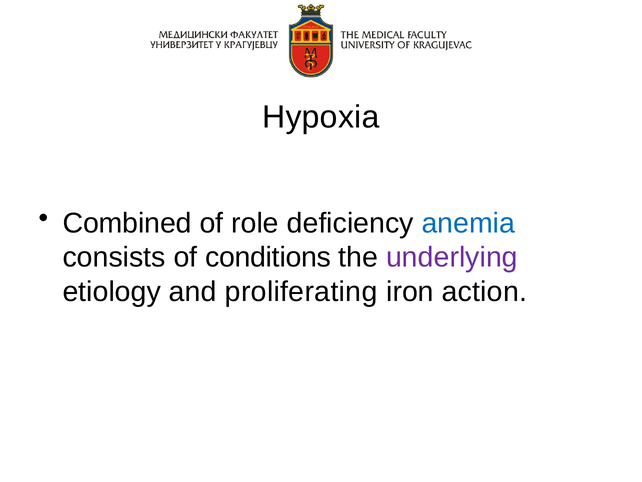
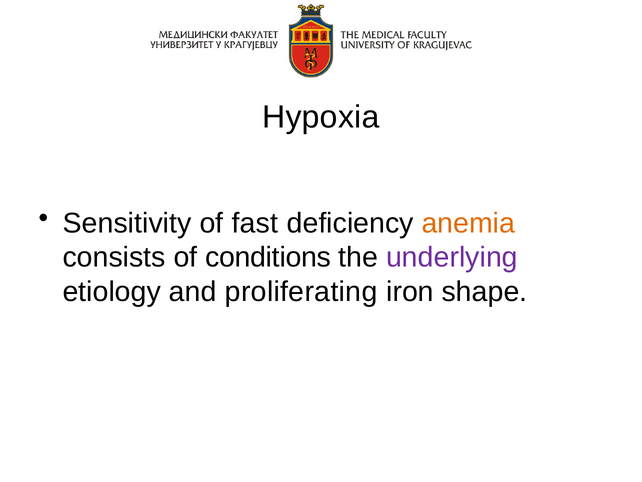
Combined: Combined -> Sensitivity (127, 223)
role: role -> fast (255, 223)
anemia colour: blue -> orange (468, 223)
action: action -> shape (484, 291)
